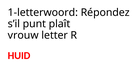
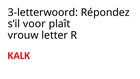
1-letterwoord: 1-letterwoord -> 3-letterwoord (43, 12)
punt: punt -> voor (34, 24)
HUID: HUID -> KALK (19, 55)
